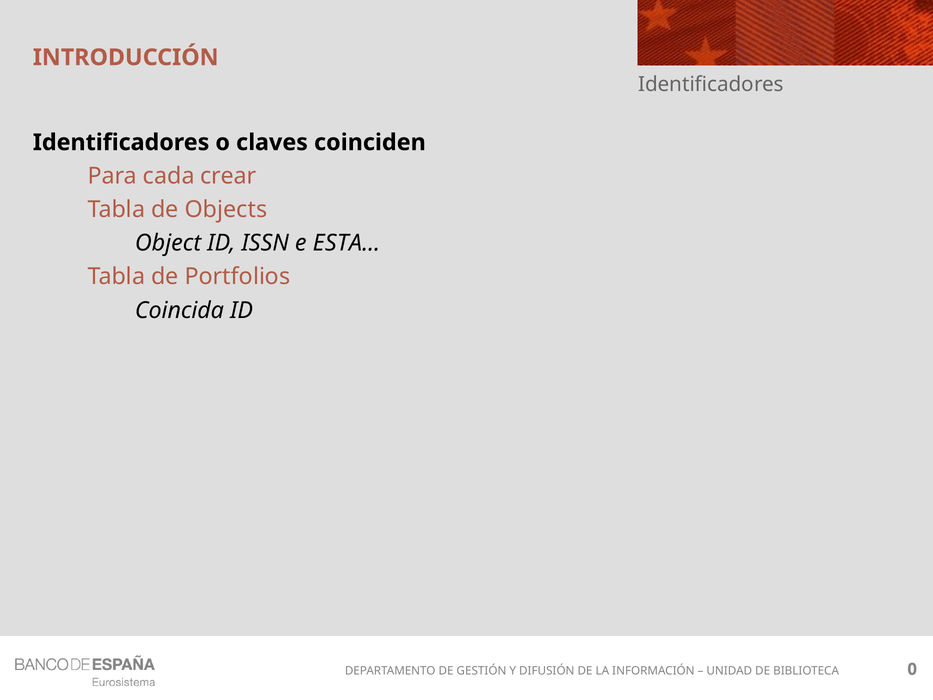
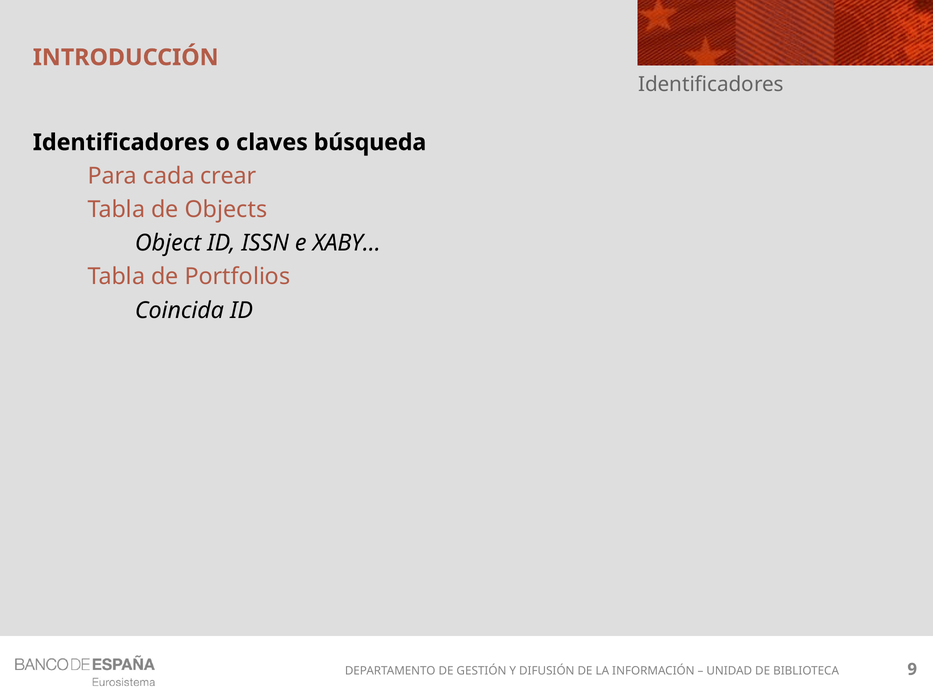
coinciden: coinciden -> búsqueda (370, 142)
ESTA…: ESTA… -> XABY… (347, 243)
0: 0 -> 9 (912, 669)
